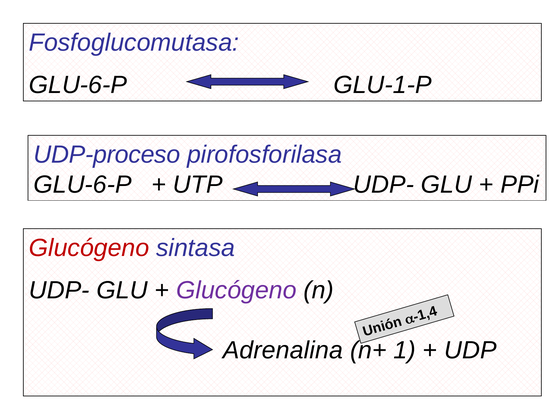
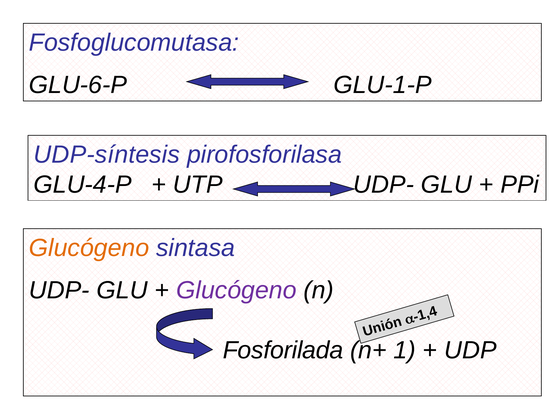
UDP-proceso: UDP-proceso -> UDP-síntesis (107, 155)
GLU-6-P: GLU-6-P -> GLU-4-P (83, 185)
Glucógeno colour: red -> orange (89, 248)
Adrenalina: Adrenalina -> Fosforilada (283, 350)
